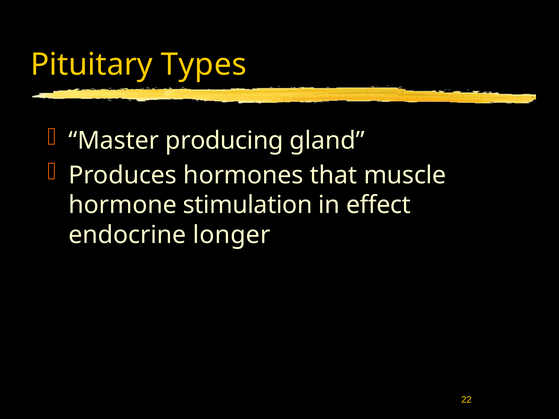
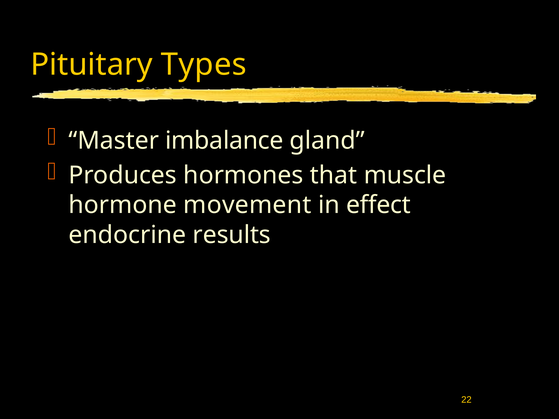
producing: producing -> imbalance (224, 141)
stimulation: stimulation -> movement (247, 205)
longer: longer -> results (232, 235)
